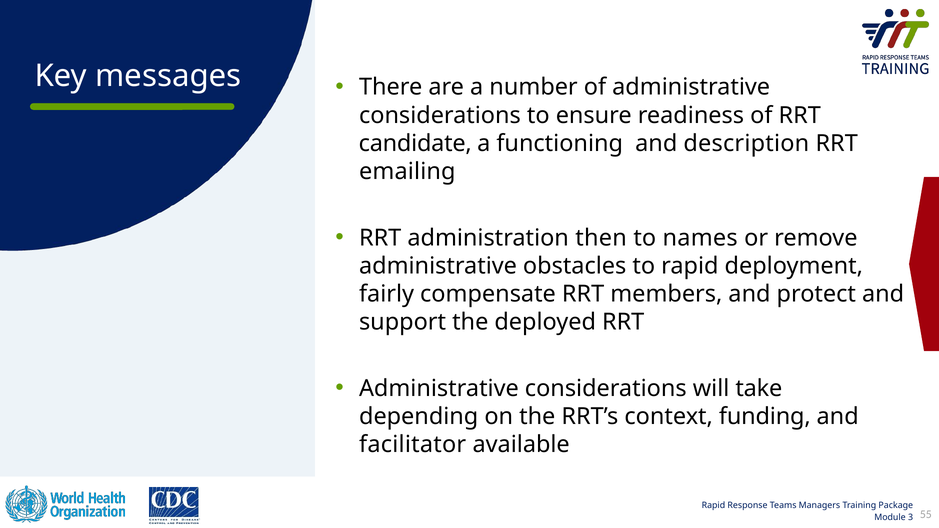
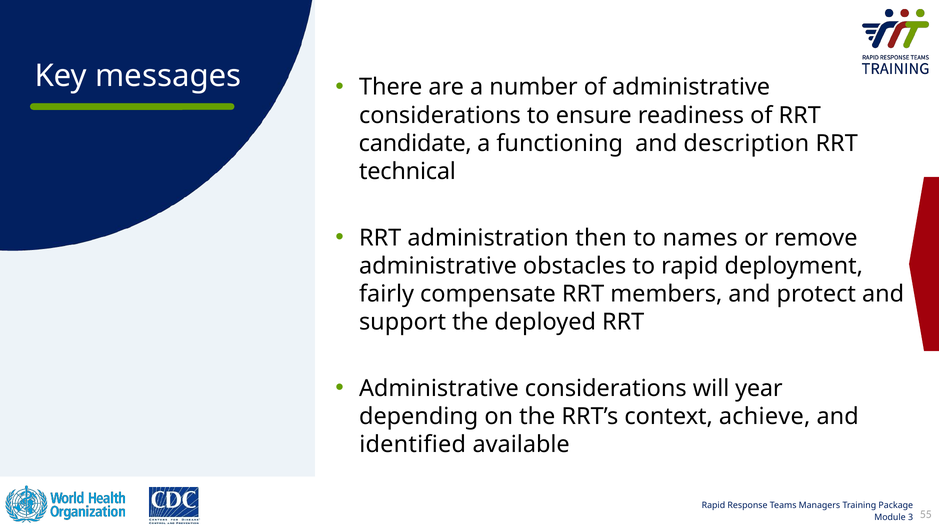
emailing: emailing -> technical (407, 172)
take: take -> year (759, 388)
funding: funding -> achieve (765, 417)
facilitator: facilitator -> identified (413, 445)
